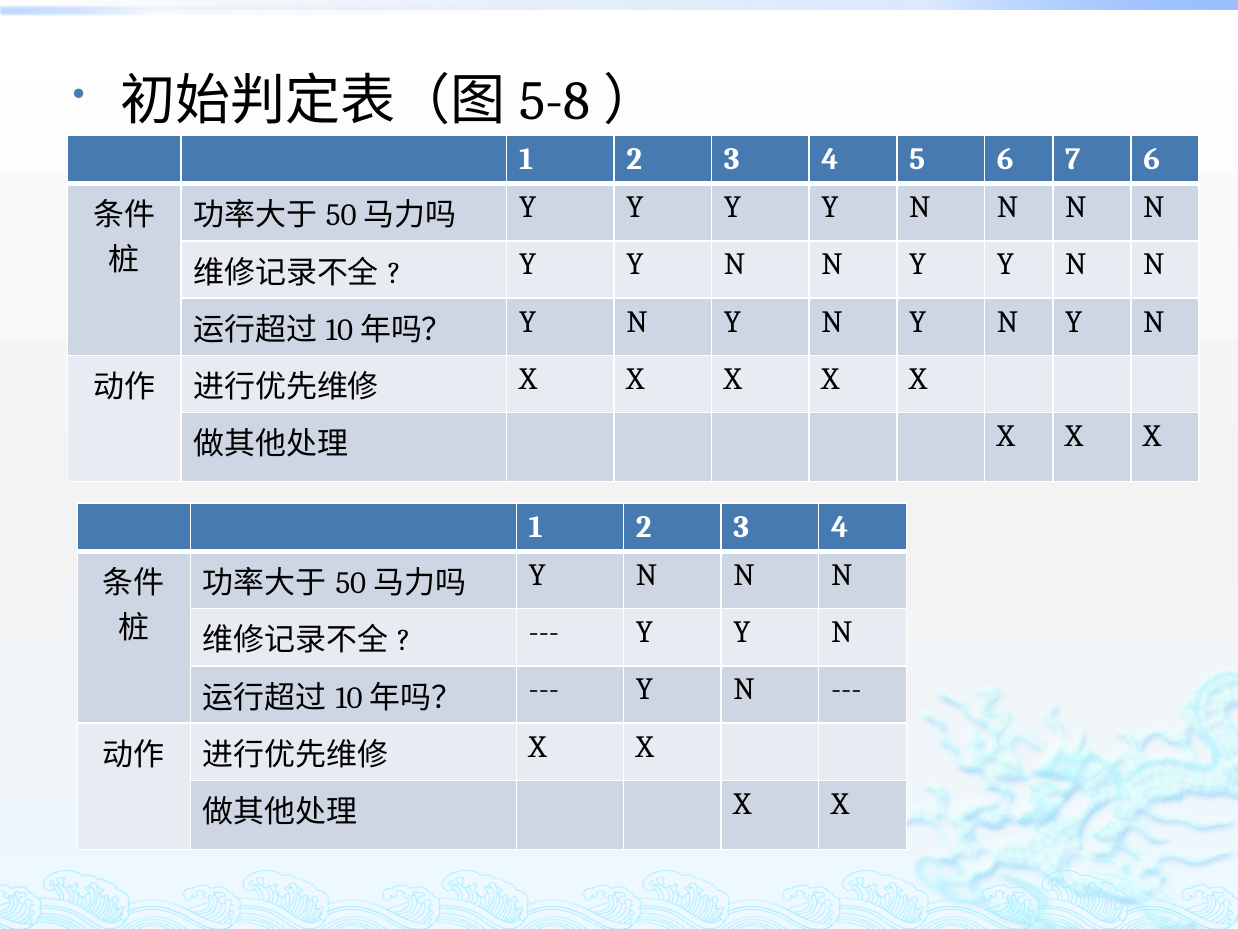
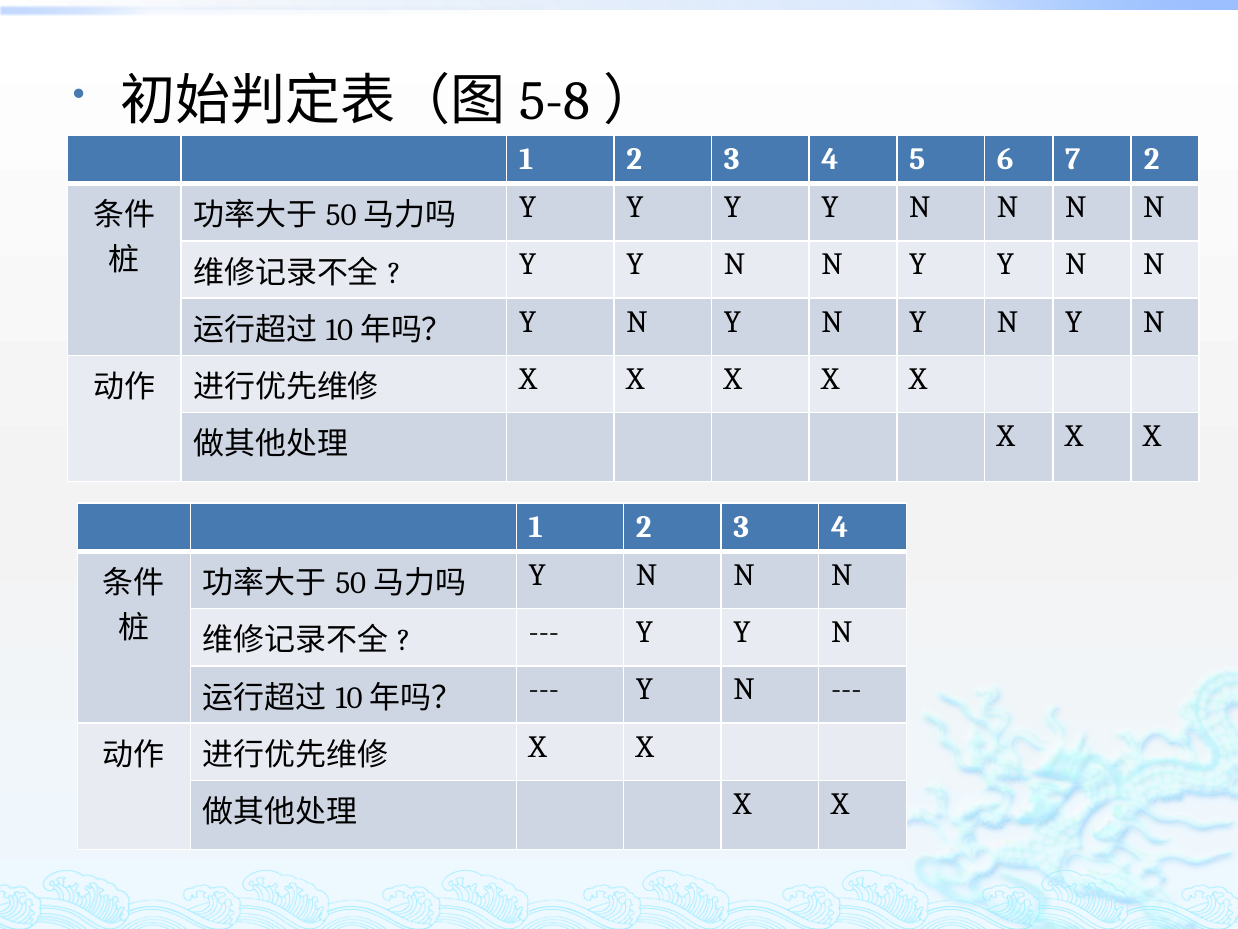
7 6: 6 -> 2 (1152, 159)
